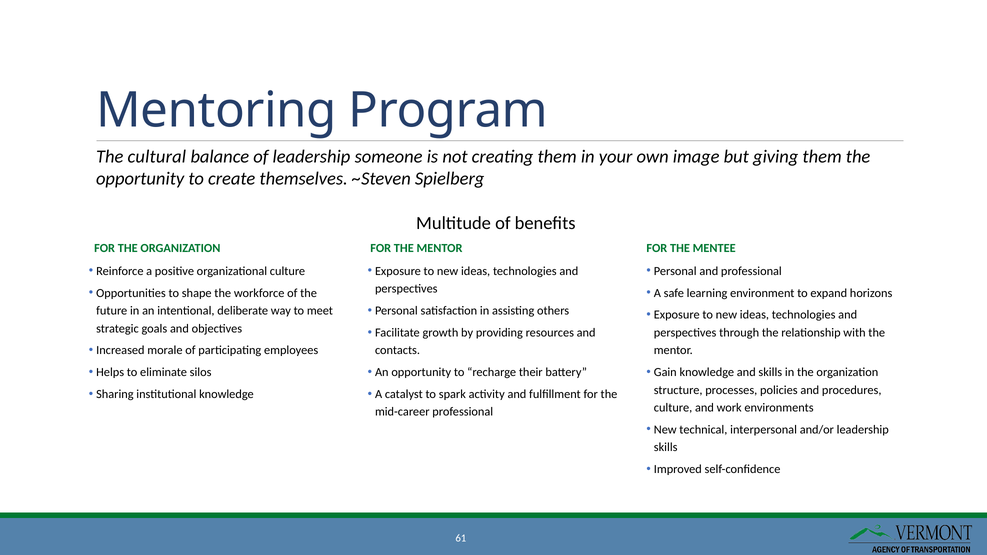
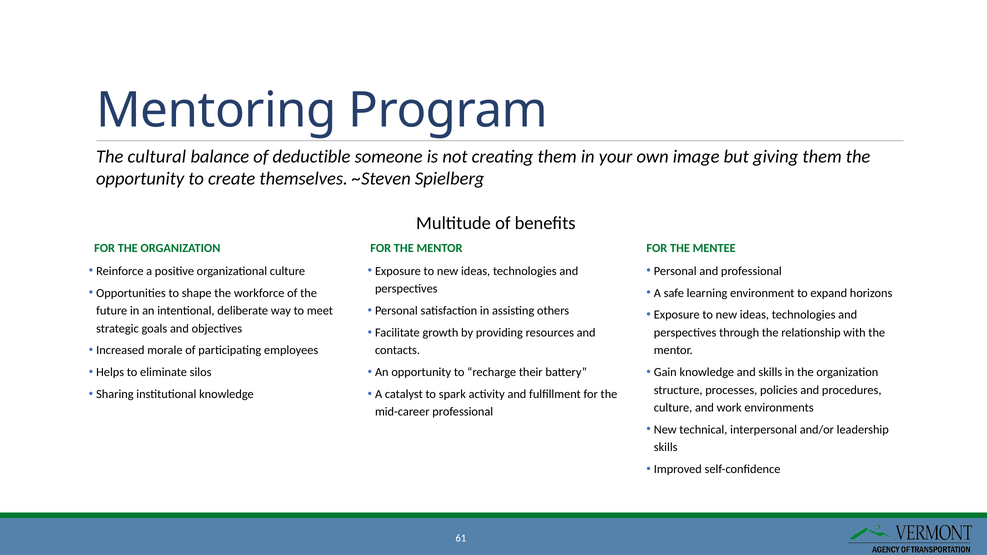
of leadership: leadership -> deductible (311, 157)
